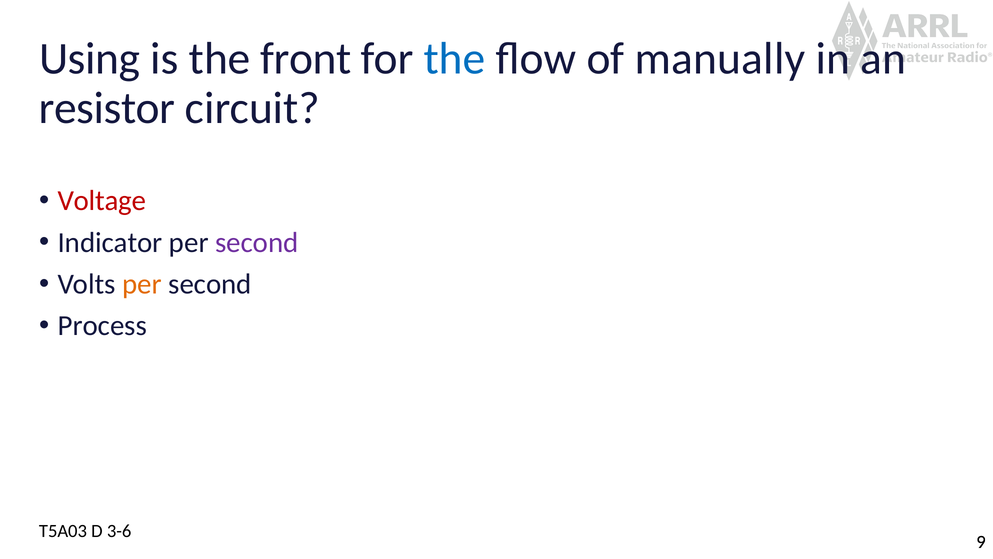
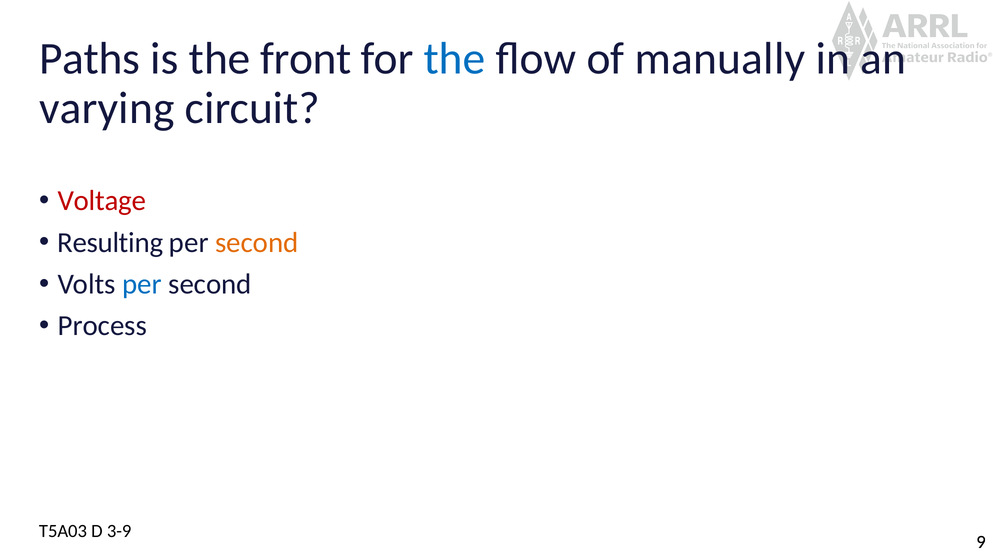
Using: Using -> Paths (90, 59)
resistor: resistor -> varying (107, 108)
Indicator: Indicator -> Resulting (110, 242)
second colour: purple -> orange (257, 242)
per colour: orange -> blue (142, 284)
3-6: 3-6 -> 3-9 (119, 531)
